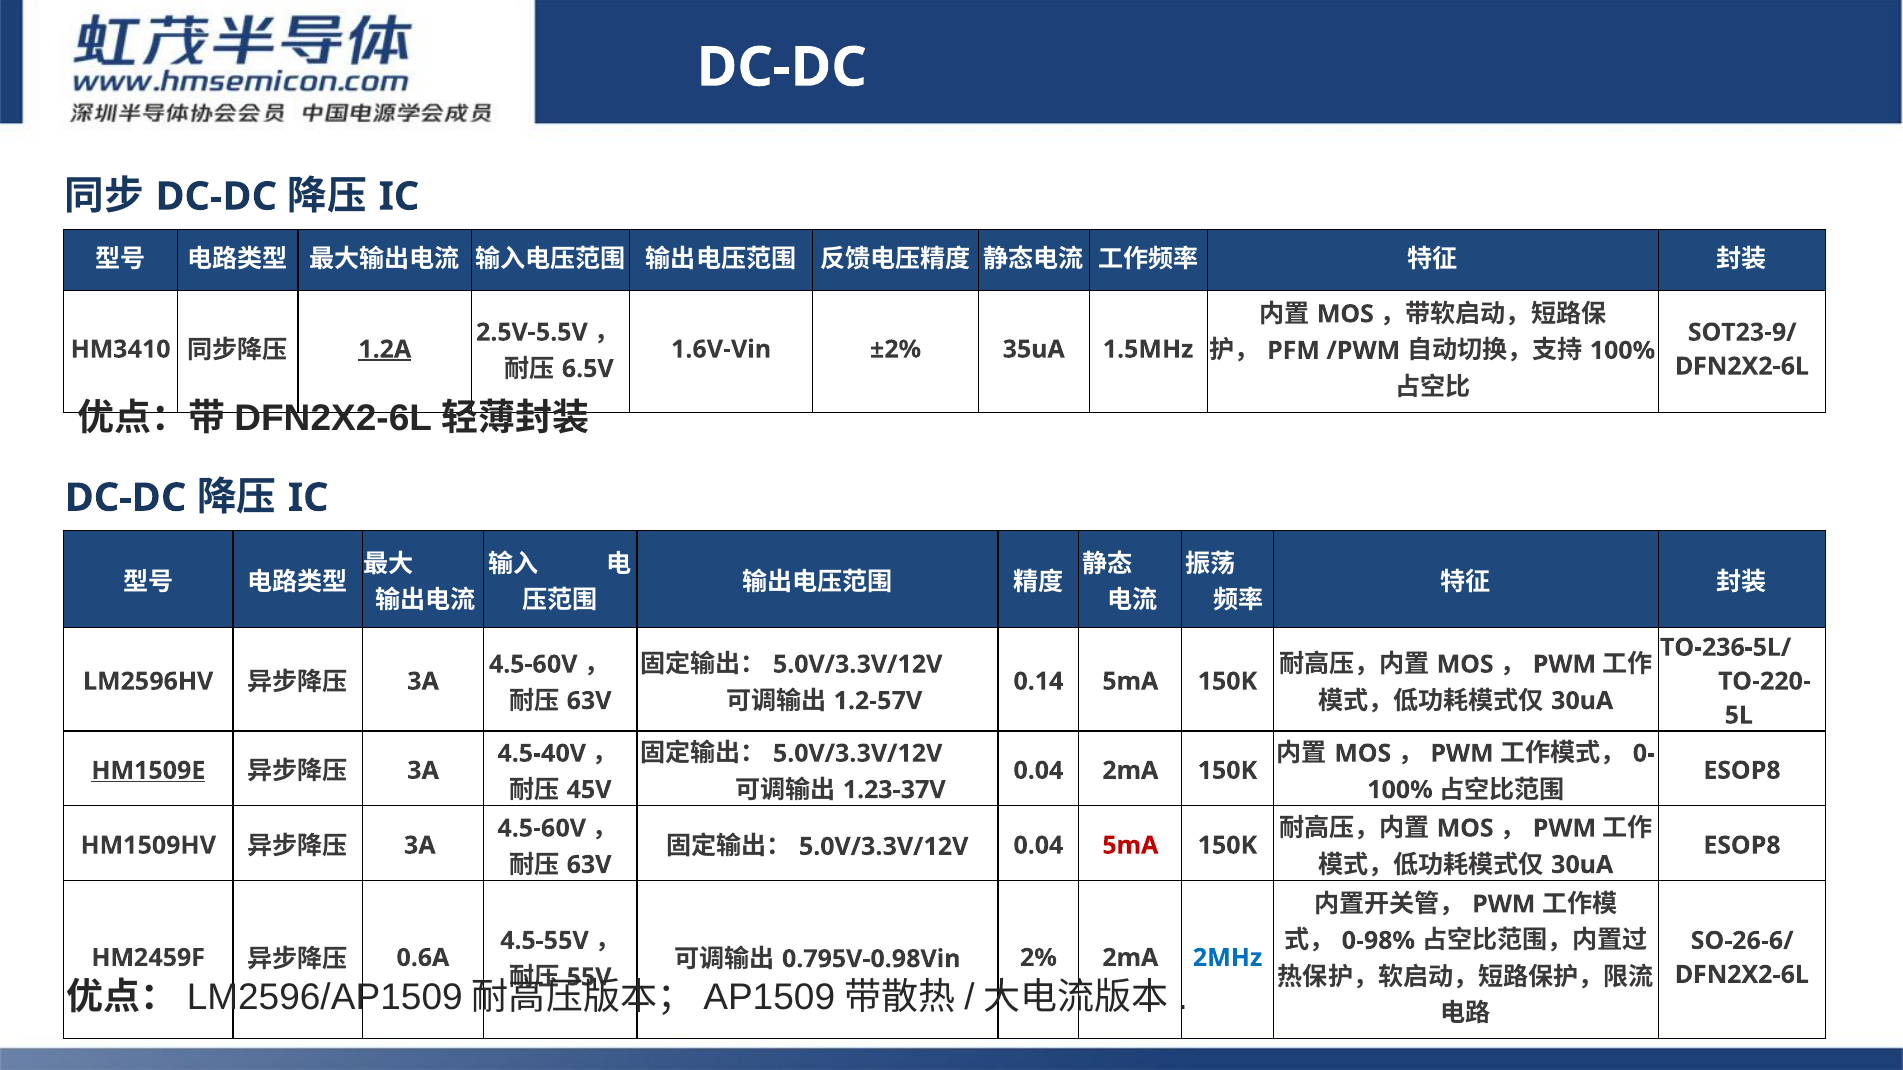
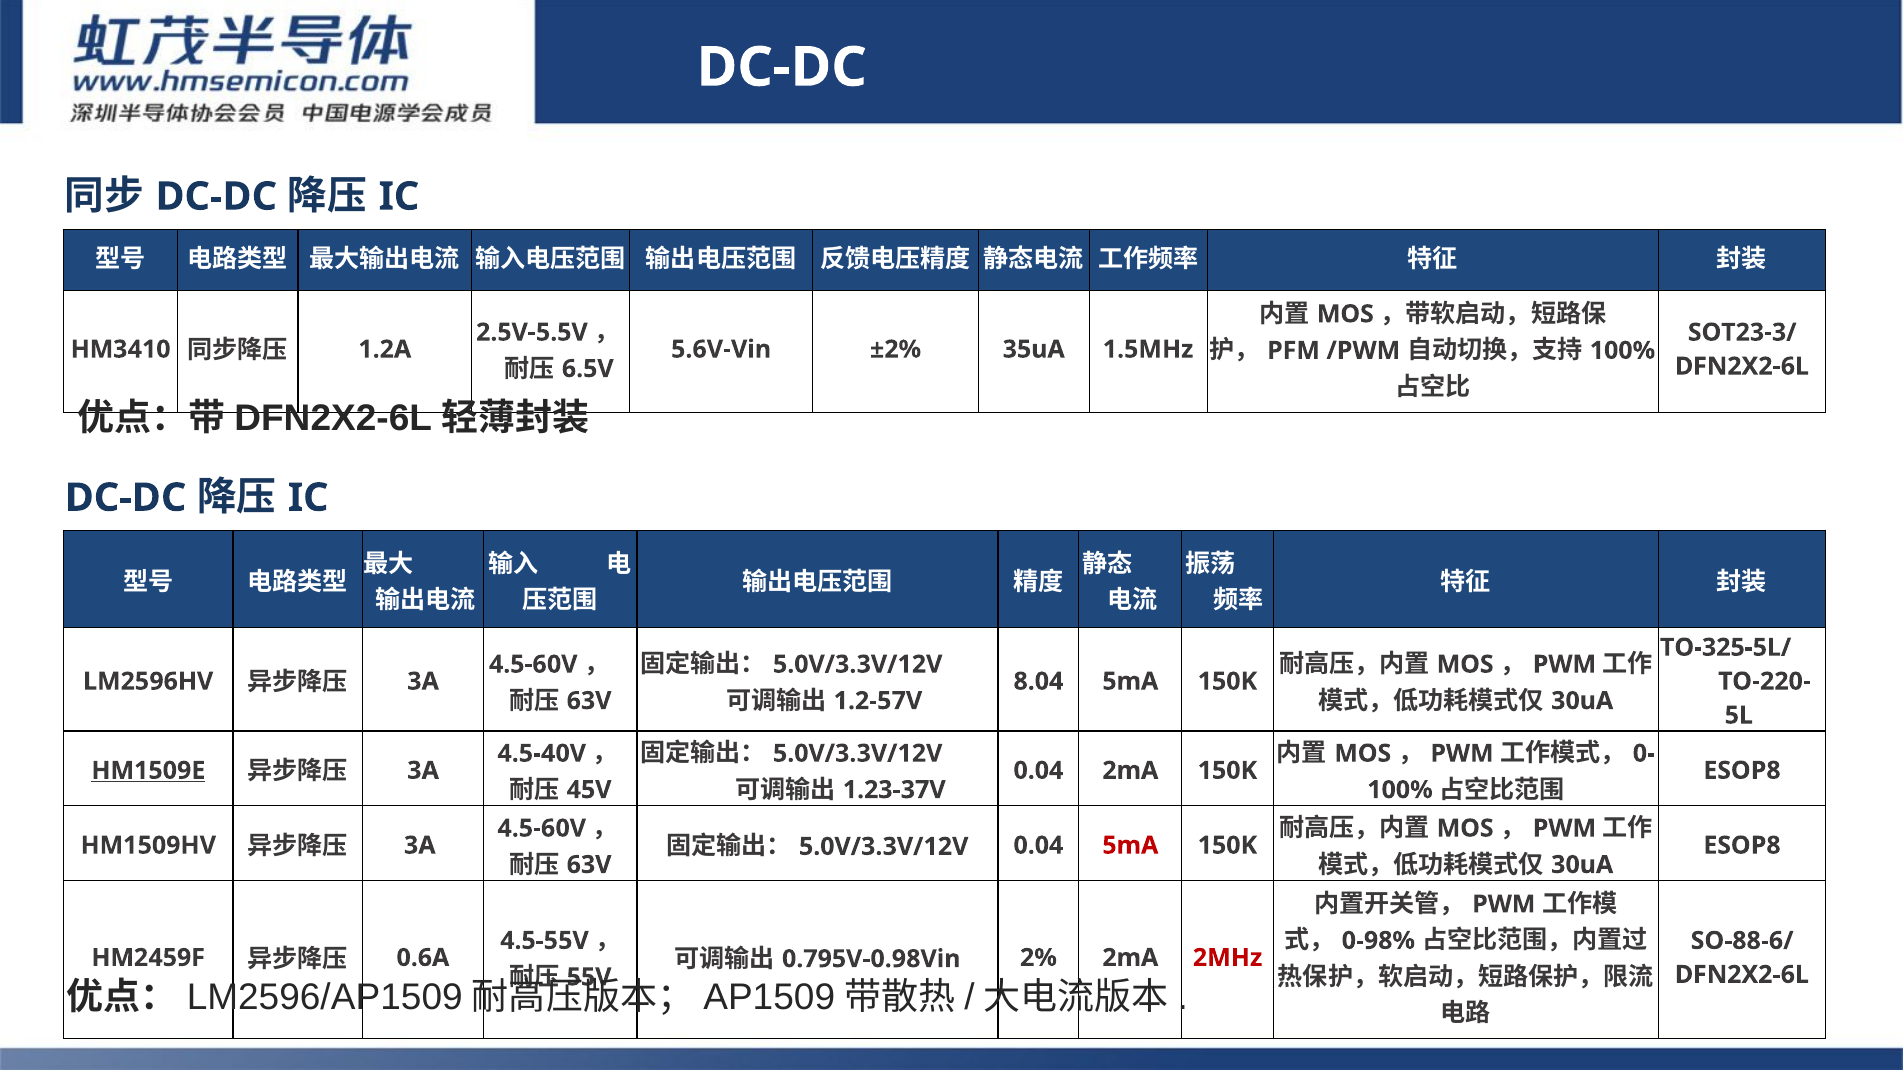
SOT23-9/: SOT23-9/ -> SOT23-3/ (1742, 333)
1.2A underline: present -> none (385, 349)
1.6V-Vin: 1.6V-Vin -> 5.6V-Vin (721, 349)
TO-236-5L/: TO-236-5L/ -> TO-325-5L/ (1726, 648)
0.14: 0.14 -> 8.04 (1038, 682)
SO-26-6/: SO-26-6/ -> SO-88-6/ (1742, 941)
2MHz colour: blue -> red (1228, 958)
